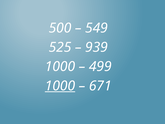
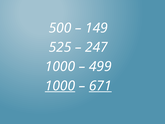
549: 549 -> 149 (96, 28)
939: 939 -> 247 (96, 47)
671 underline: none -> present (100, 86)
